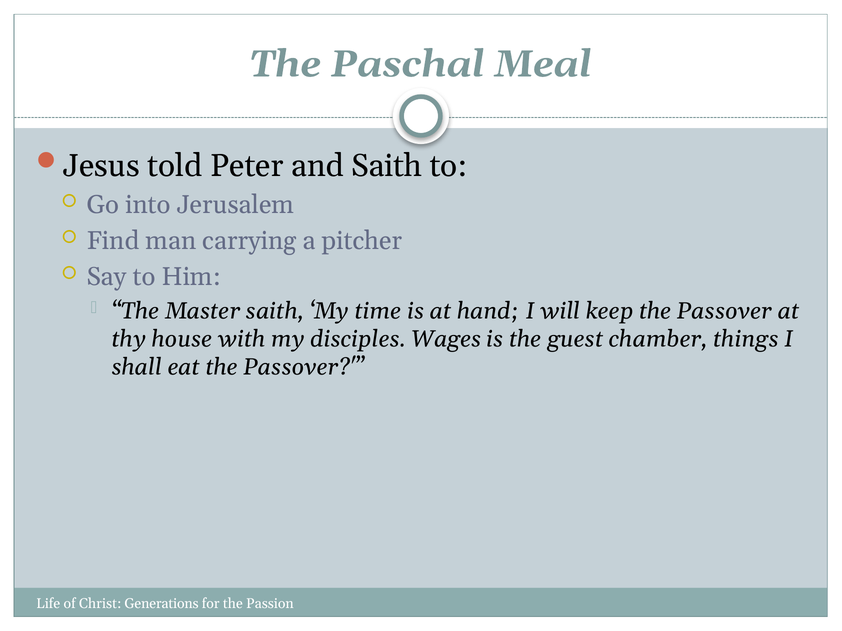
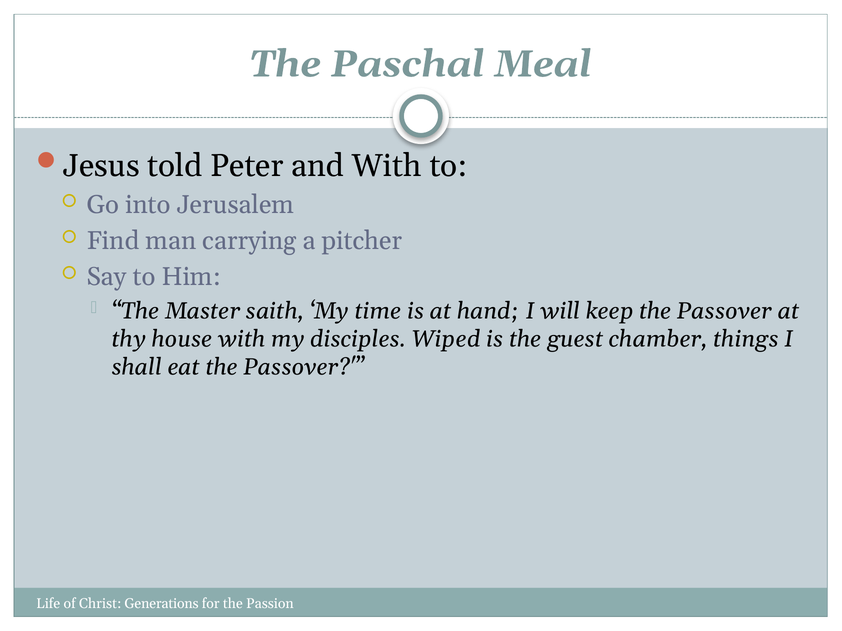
and Saith: Saith -> With (387, 166)
Wages: Wages -> Wiped (446, 339)
